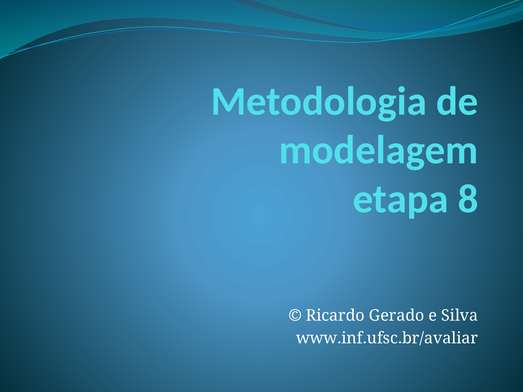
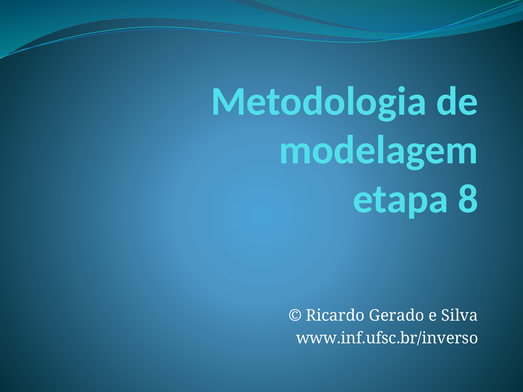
www.inf.ufsc.br/avaliar: www.inf.ufsc.br/avaliar -> www.inf.ufsc.br/inverso (387, 339)
